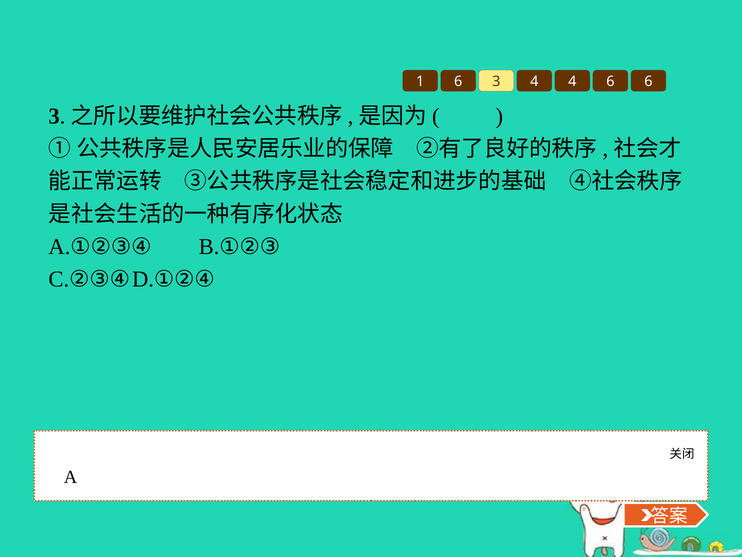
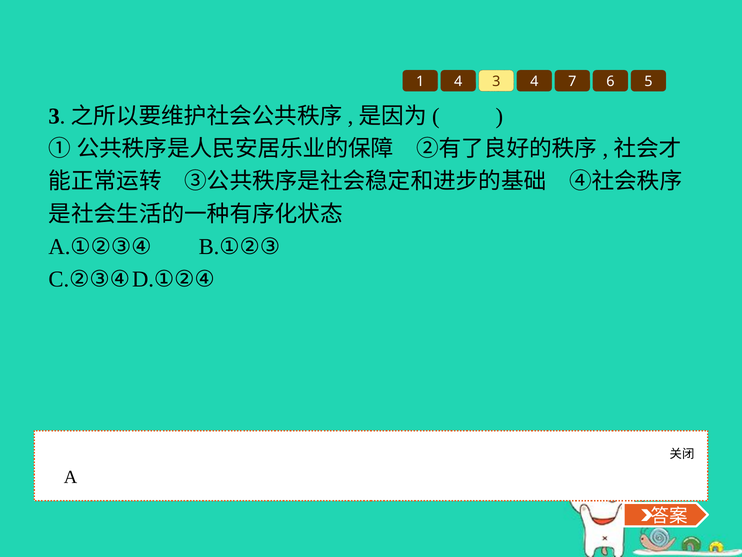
1 6: 6 -> 4 (458, 82)
4 4: 4 -> 7 (572, 82)
6 6: 6 -> 5 (648, 82)
